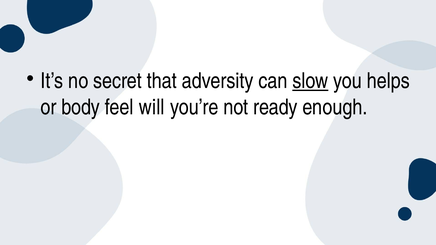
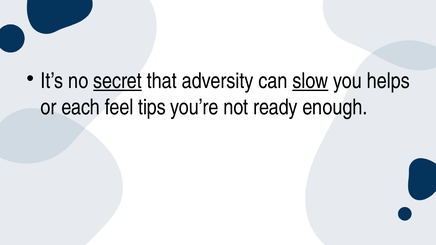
secret underline: none -> present (118, 81)
body: body -> each (81, 107)
will: will -> tips (152, 107)
